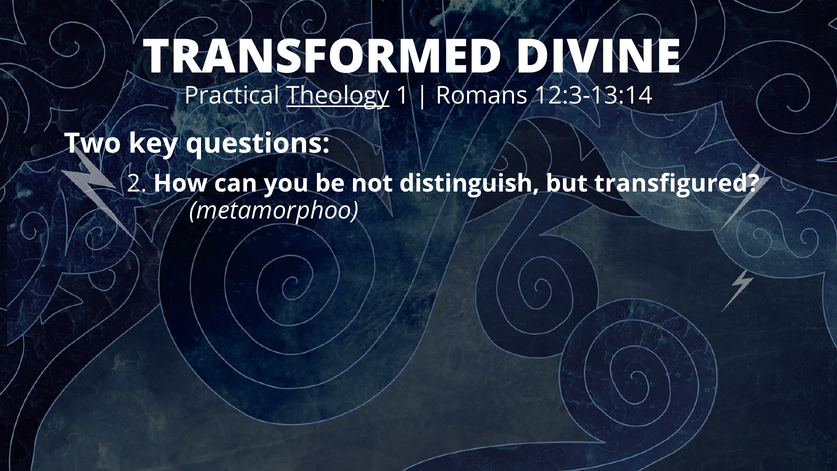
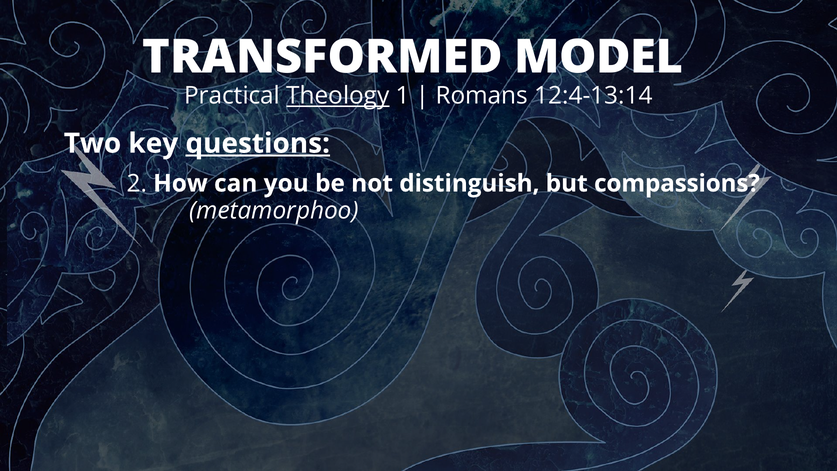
DIVINE: DIVINE -> MODEL (599, 57)
12:3-13:14: 12:3-13:14 -> 12:4-13:14 (593, 96)
questions underline: none -> present (258, 143)
transfigured: transfigured -> compassions (677, 183)
